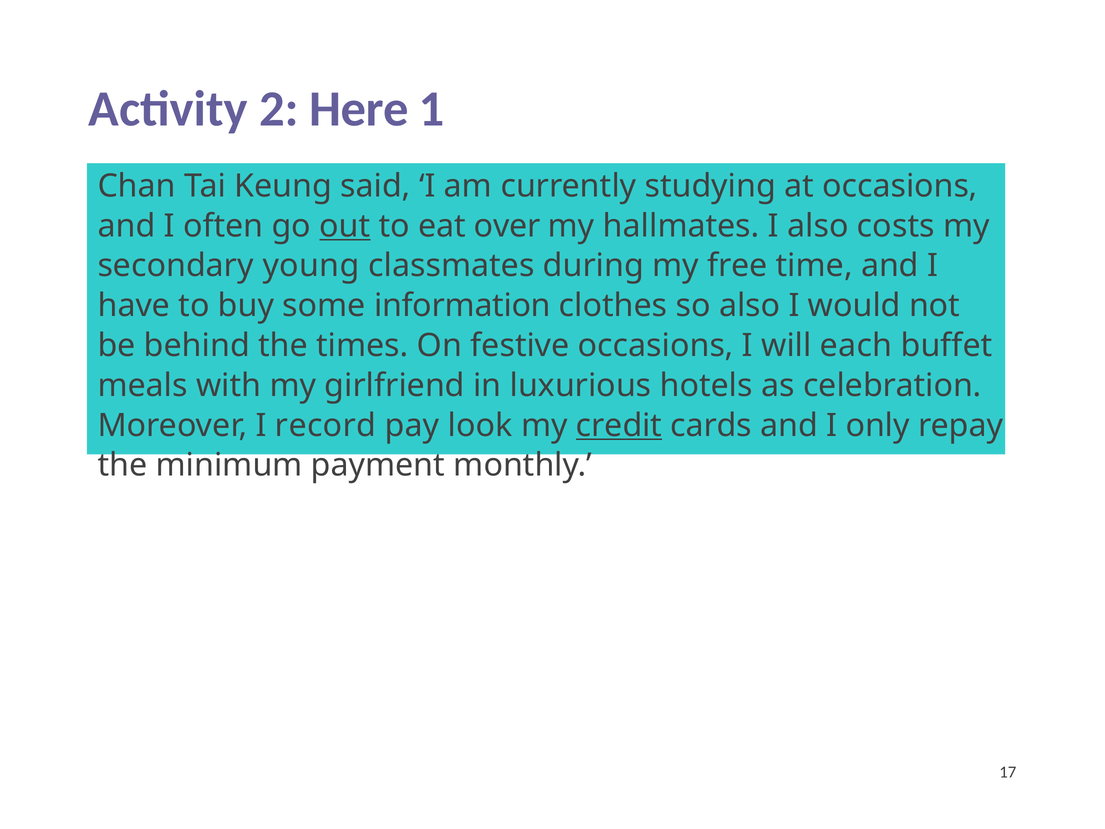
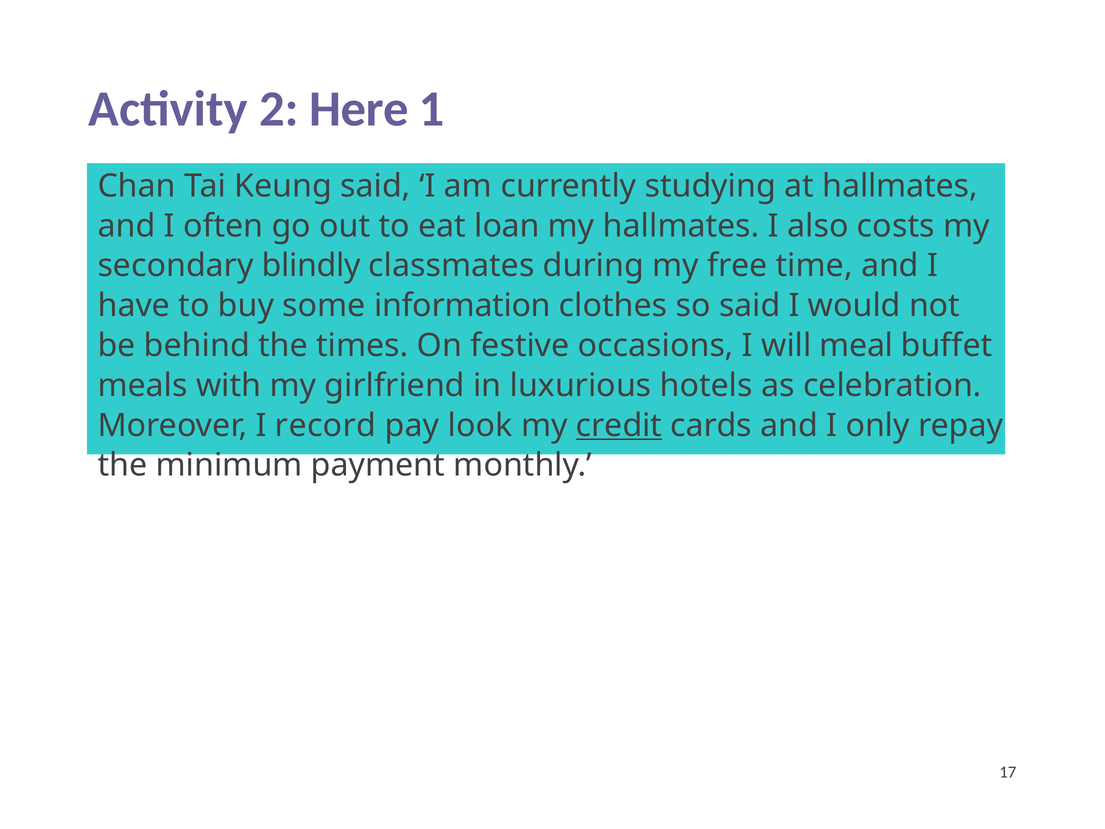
at occasions: occasions -> hallmates (900, 186)
out underline: present -> none (345, 226)
over: over -> loan (507, 226)
young: young -> blindly (311, 266)
so also: also -> said (750, 306)
each: each -> meal (856, 345)
